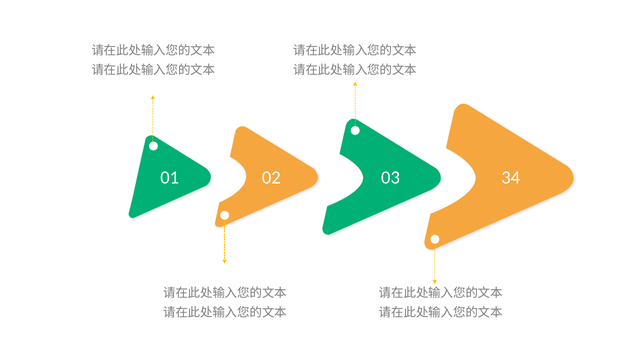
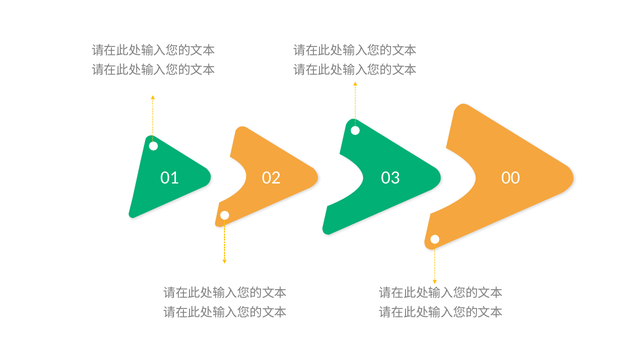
34: 34 -> 00 (511, 177)
